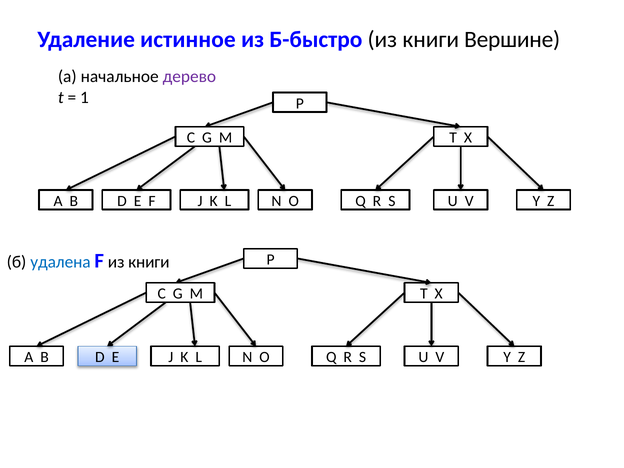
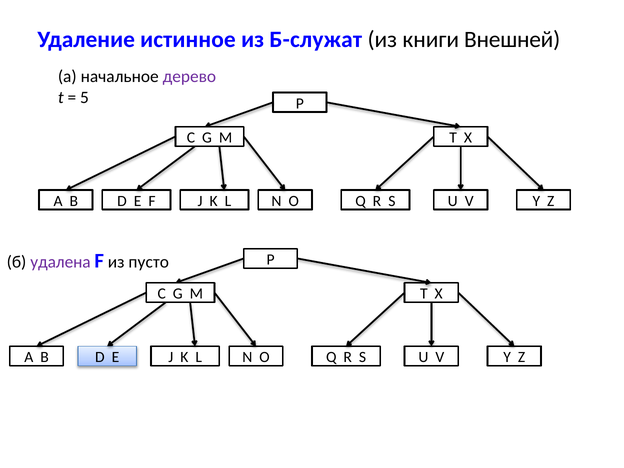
Б-быстро: Б-быстро -> Б-служат (316, 40)
Вершине: Вершине -> Внешней (512, 40)
1: 1 -> 5 (84, 97)
удалена colour: blue -> purple (60, 262)
F из книги: книги -> пусто (149, 262)
